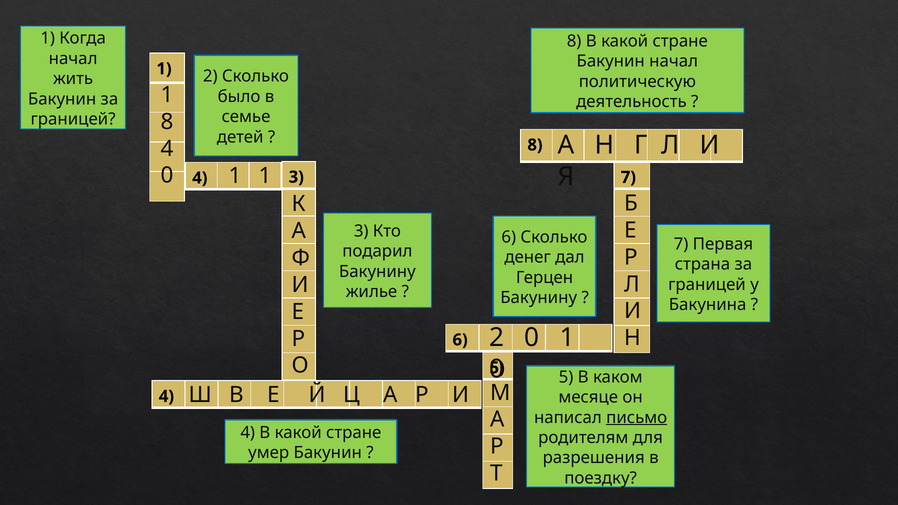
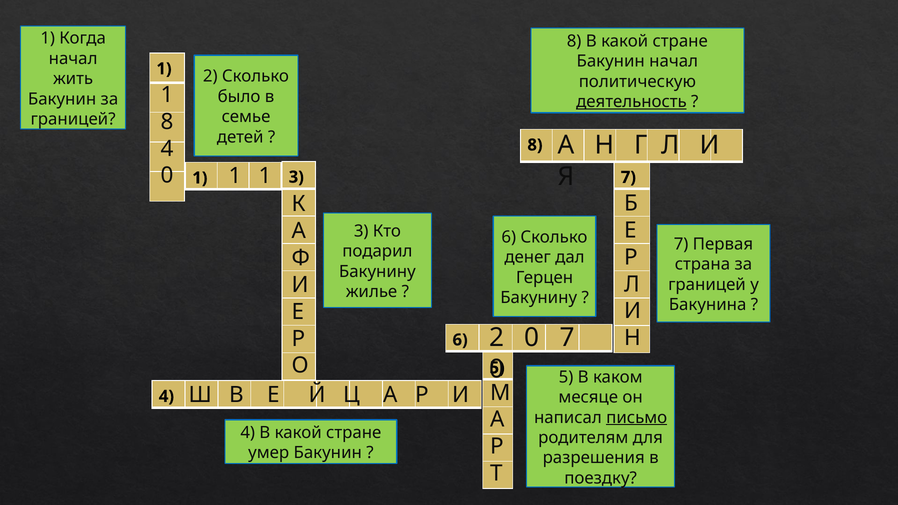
деятельность underline: none -> present (631, 102)
0 4: 4 -> 1 (200, 178)
2 0 1: 1 -> 7 (567, 338)
